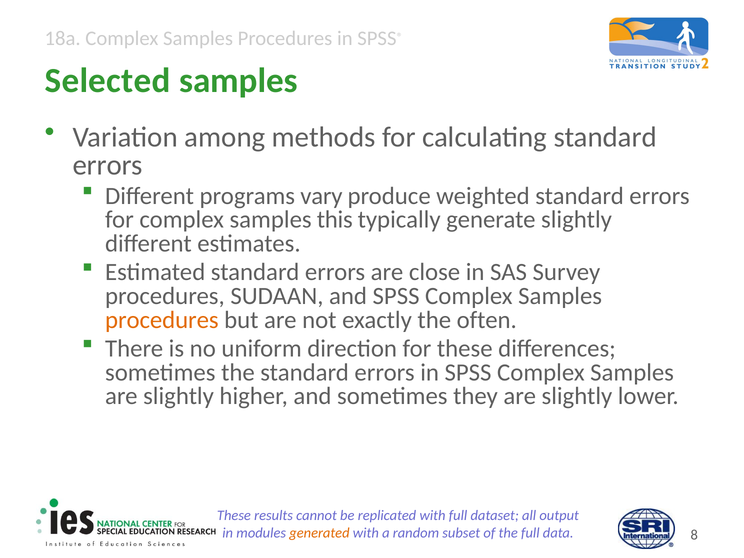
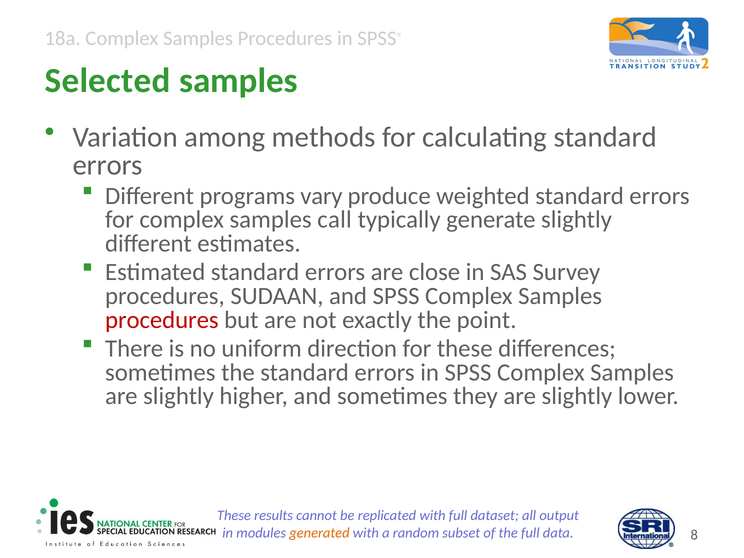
this: this -> call (335, 220)
procedures colour: orange -> red (162, 320)
often: often -> point (487, 320)
